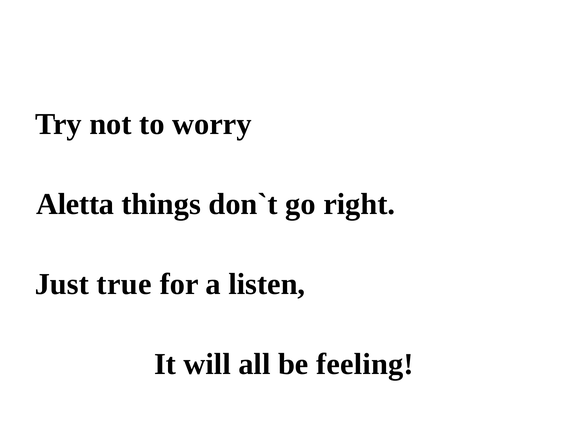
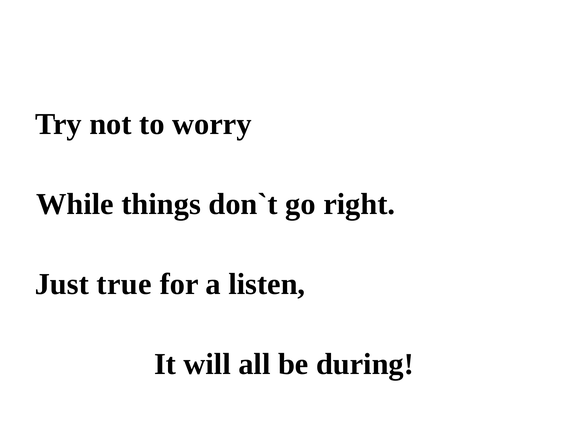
Aletta: Aletta -> While (75, 204)
feeling: feeling -> during (365, 364)
